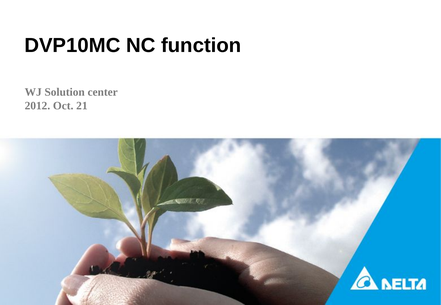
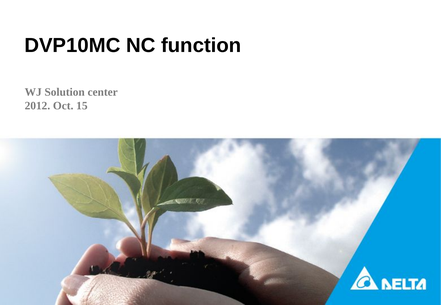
21: 21 -> 15 (82, 106)
